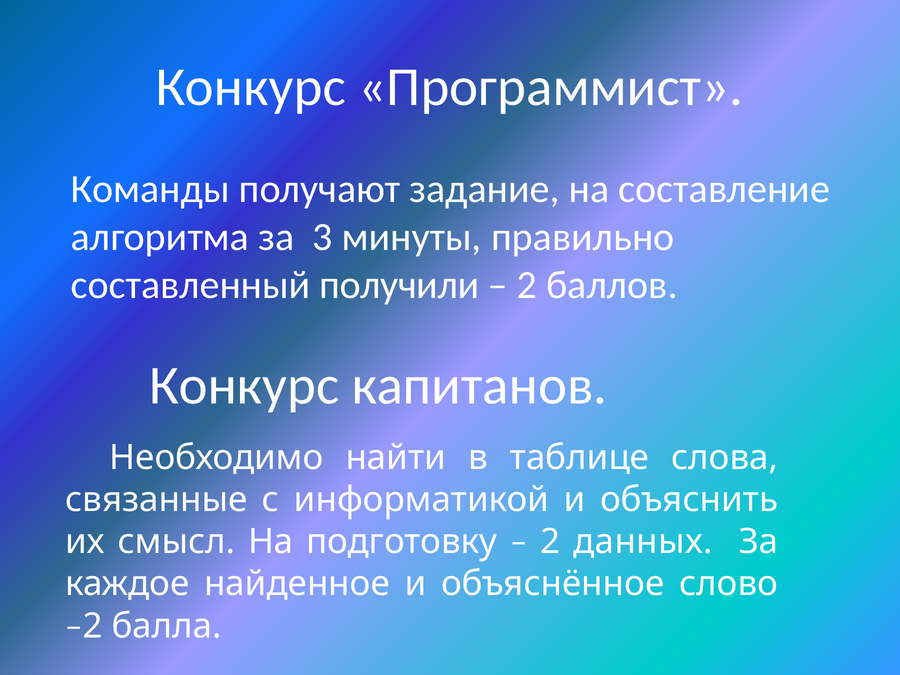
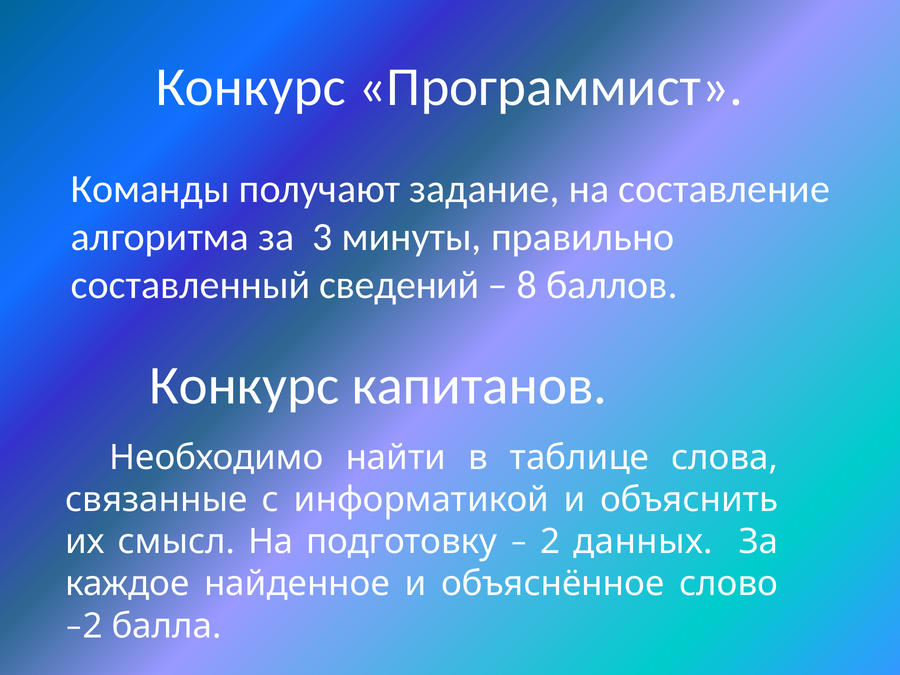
получили: получили -> сведений (399, 285)
2: 2 -> 8 (527, 285)
